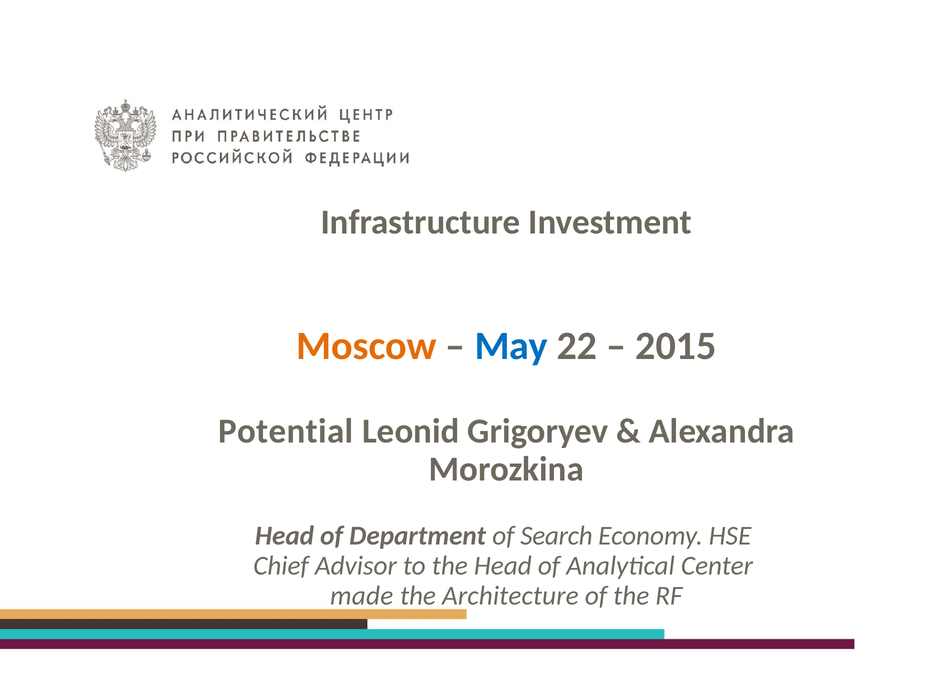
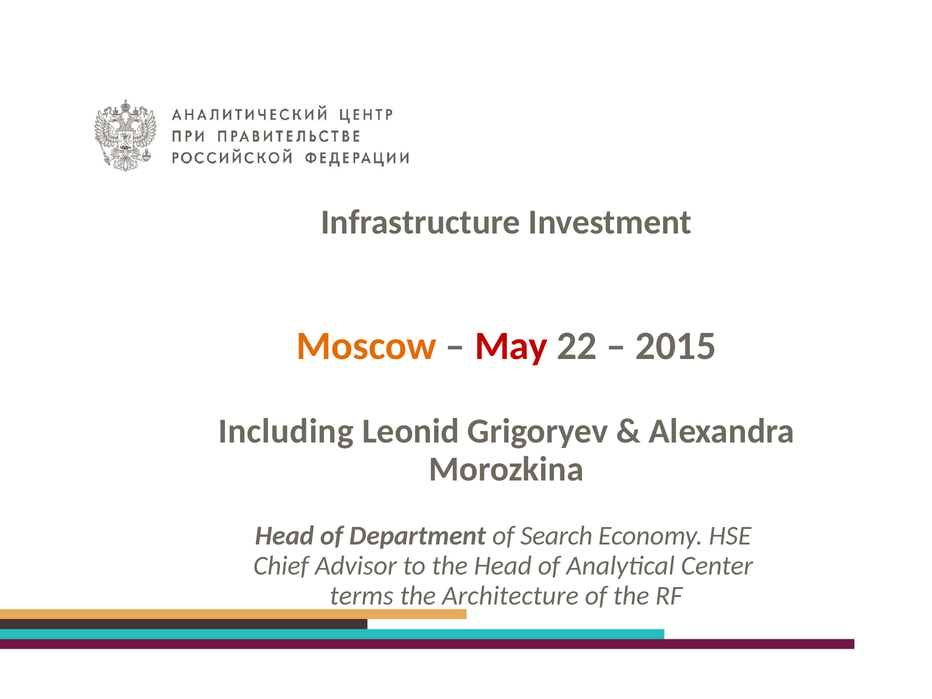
May colour: blue -> red (511, 346)
Potential: Potential -> Including (286, 431)
made: made -> terms (362, 596)
